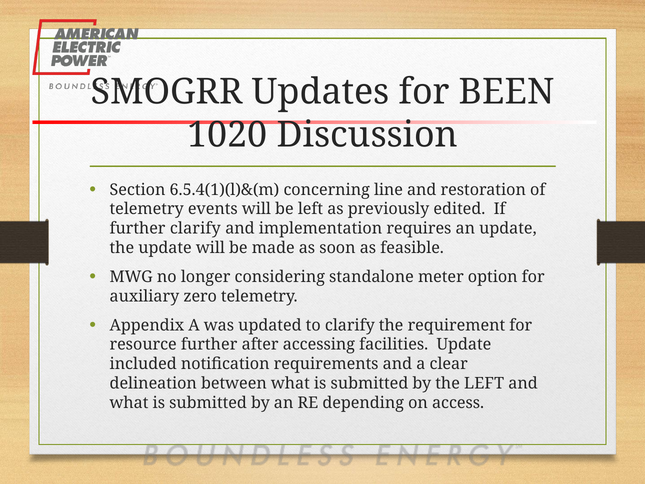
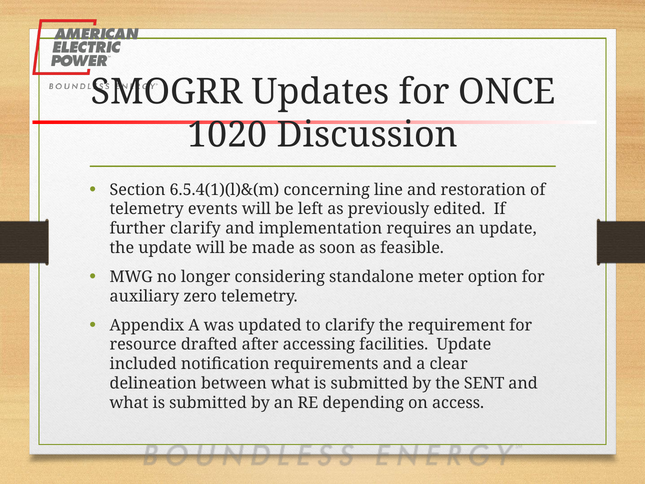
BEEN: BEEN -> ONCE (507, 92)
resource further: further -> drafted (209, 344)
the LEFT: LEFT -> SENT (484, 383)
